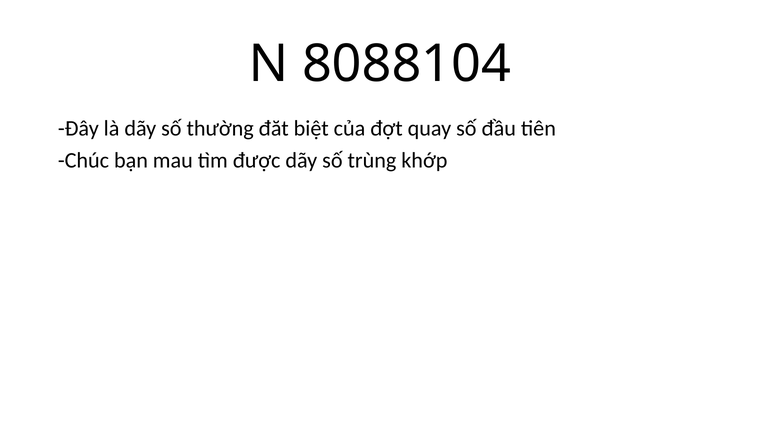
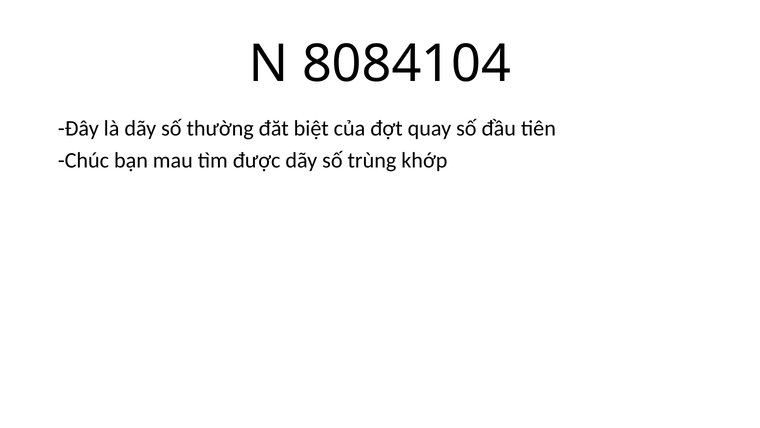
8088104: 8088104 -> 8084104 (407, 64)
